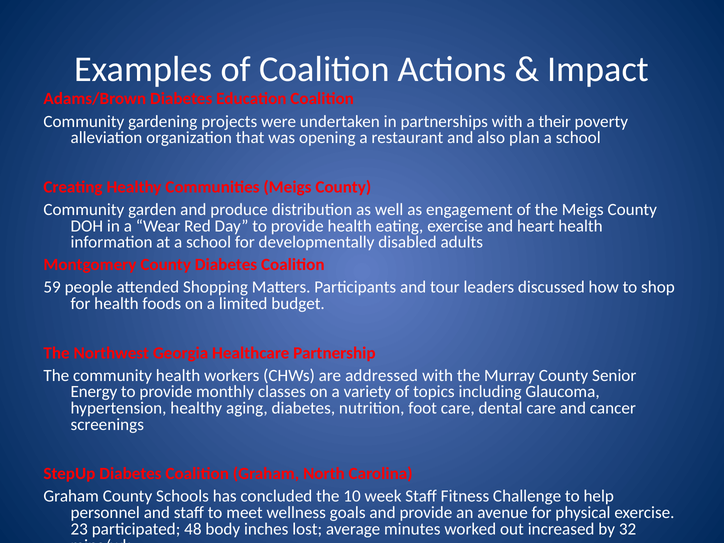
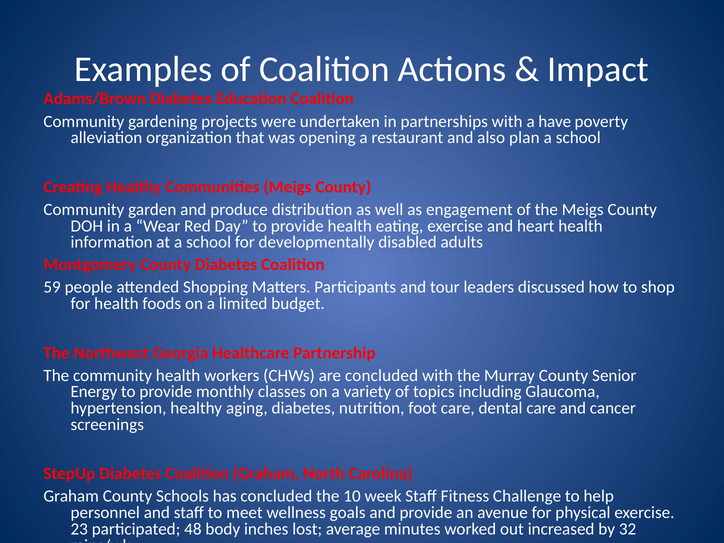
their: their -> have (555, 121)
are addressed: addressed -> concluded (382, 375)
